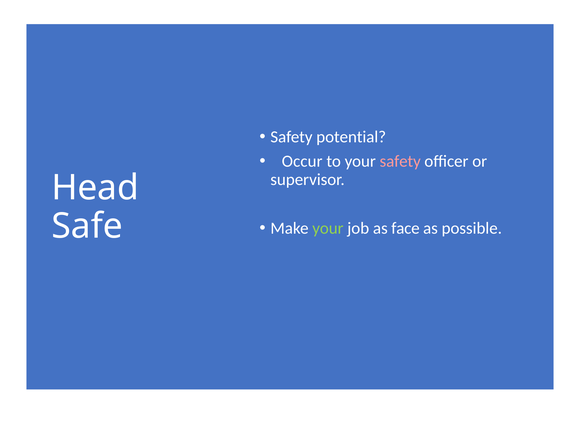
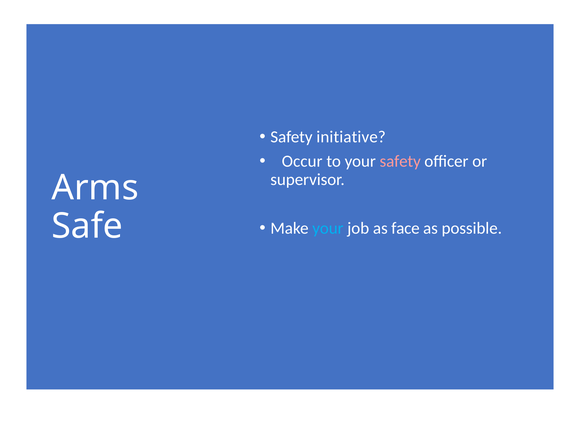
potential: potential -> initiative (351, 137)
Head: Head -> Arms (95, 188)
your colour: light green -> light blue (328, 228)
